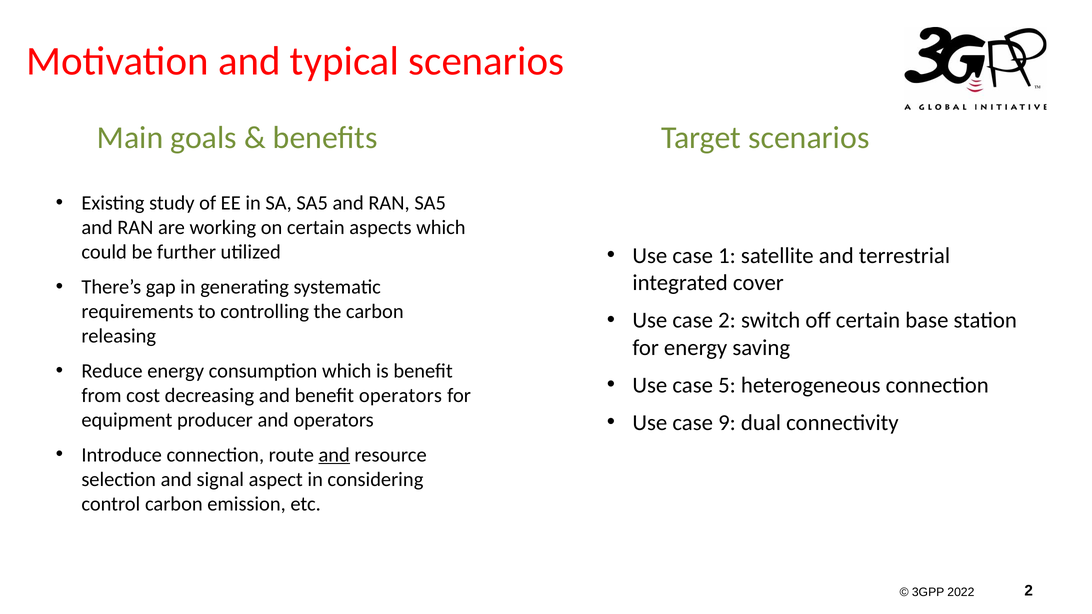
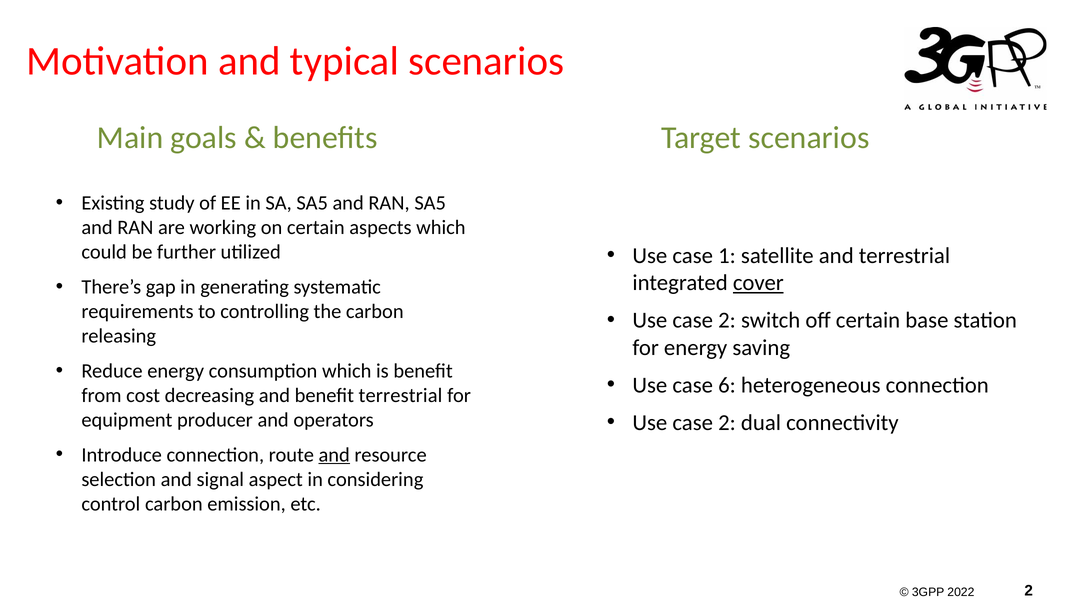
cover underline: none -> present (758, 283)
5: 5 -> 6 (727, 385)
benefit operators: operators -> terrestrial (401, 396)
9: 9 -> 2 (727, 423)
